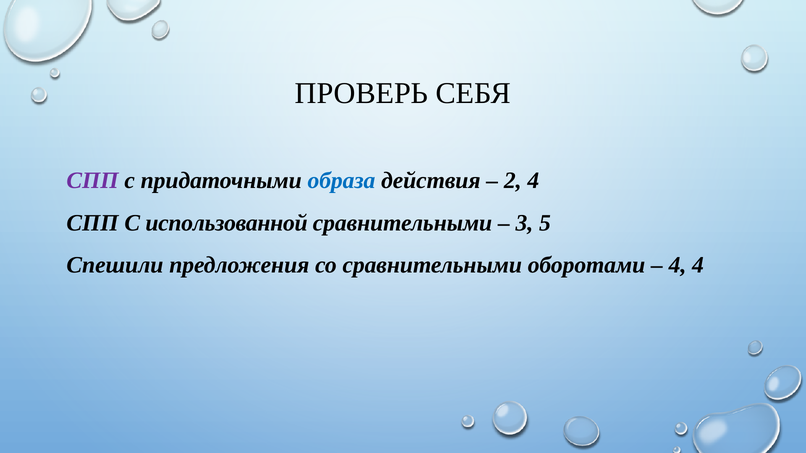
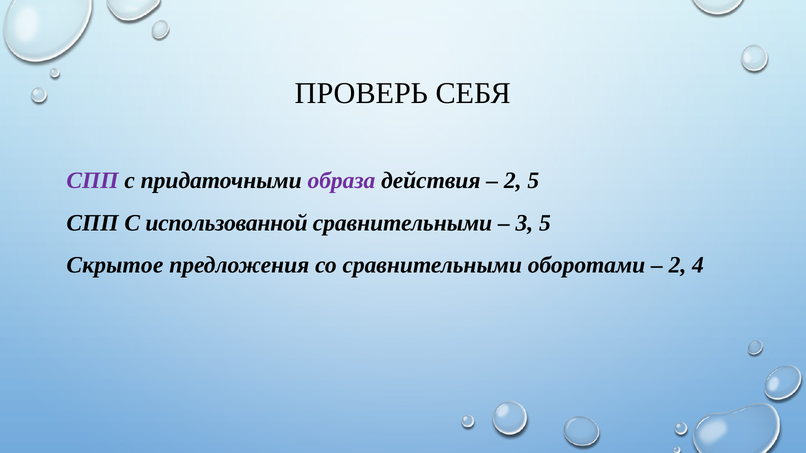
образа colour: blue -> purple (341, 181)
2 4: 4 -> 5 (533, 181)
Спешили: Спешили -> Скрытое (115, 265)
4: 4 -> 2 (677, 265)
